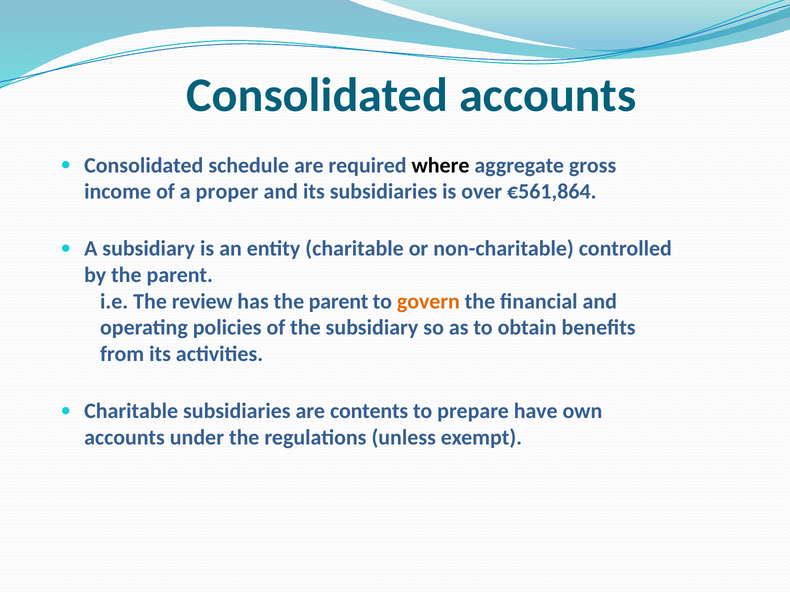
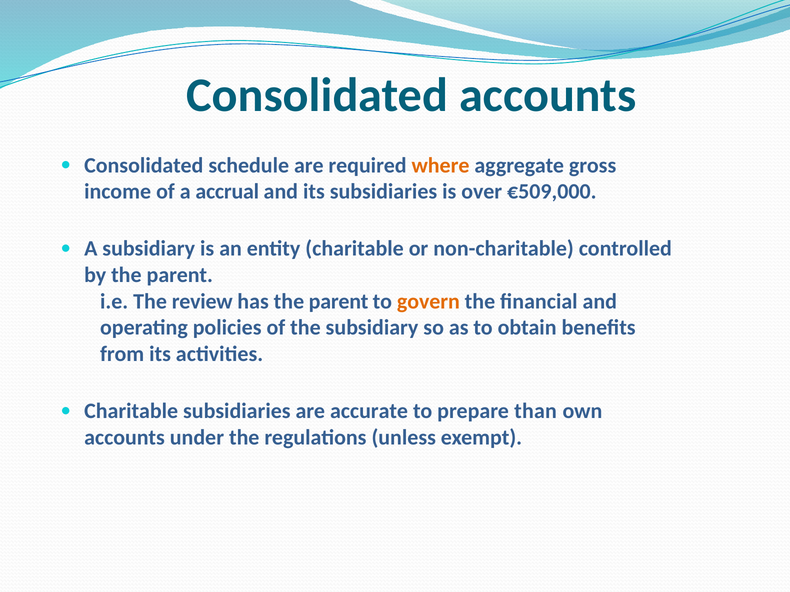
where colour: black -> orange (440, 166)
proper: proper -> accrual (227, 192)
€561,864: €561,864 -> €509,000 (552, 192)
contents: contents -> accurate (369, 411)
have: have -> than (536, 411)
